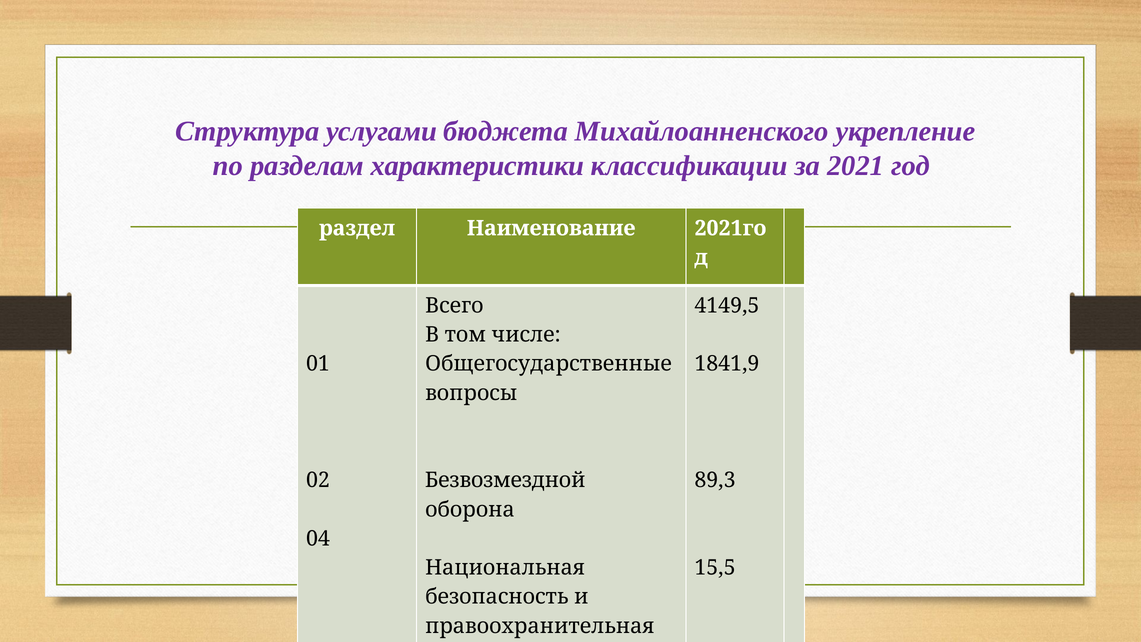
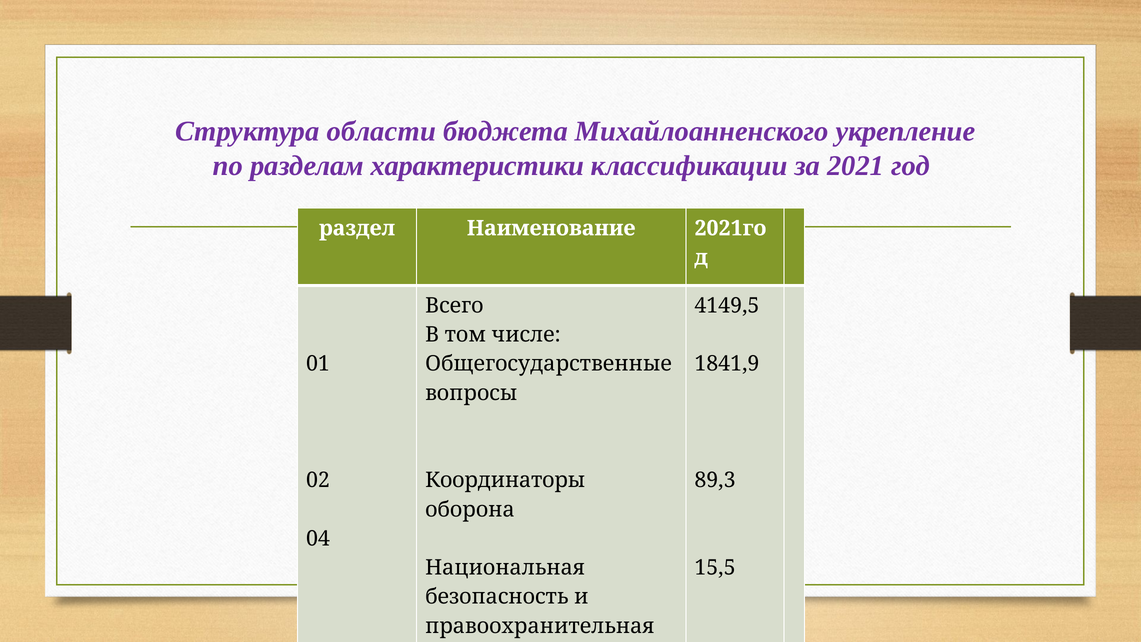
услугами: услугами -> области (381, 131)
Безвозмездной: Безвозмездной -> Координаторы (505, 480)
